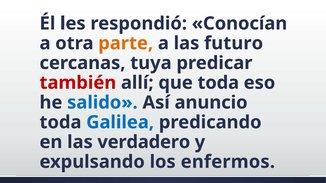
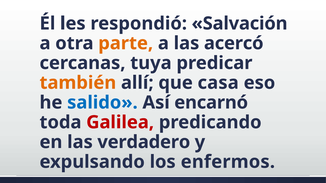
Conocían: Conocían -> Salvación (240, 24)
futuro: futuro -> acercó (234, 43)
también colour: red -> orange (78, 83)
que toda: toda -> casa (218, 83)
anuncio: anuncio -> encarnó (211, 103)
Galilea colour: blue -> red (120, 123)
